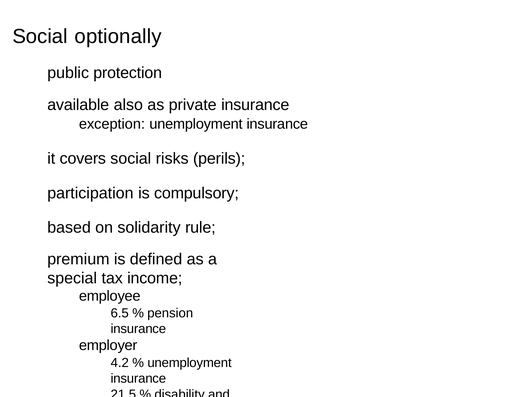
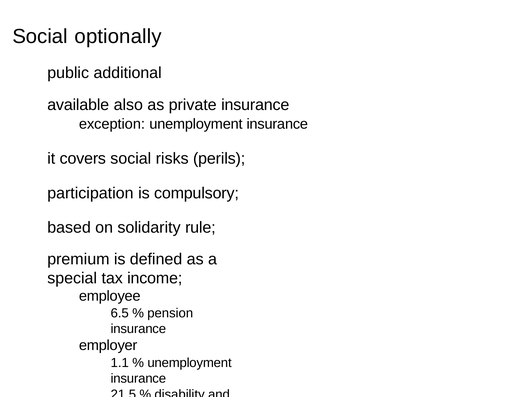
protection: protection -> additional (128, 73)
4.2: 4.2 -> 1.1 (120, 362)
